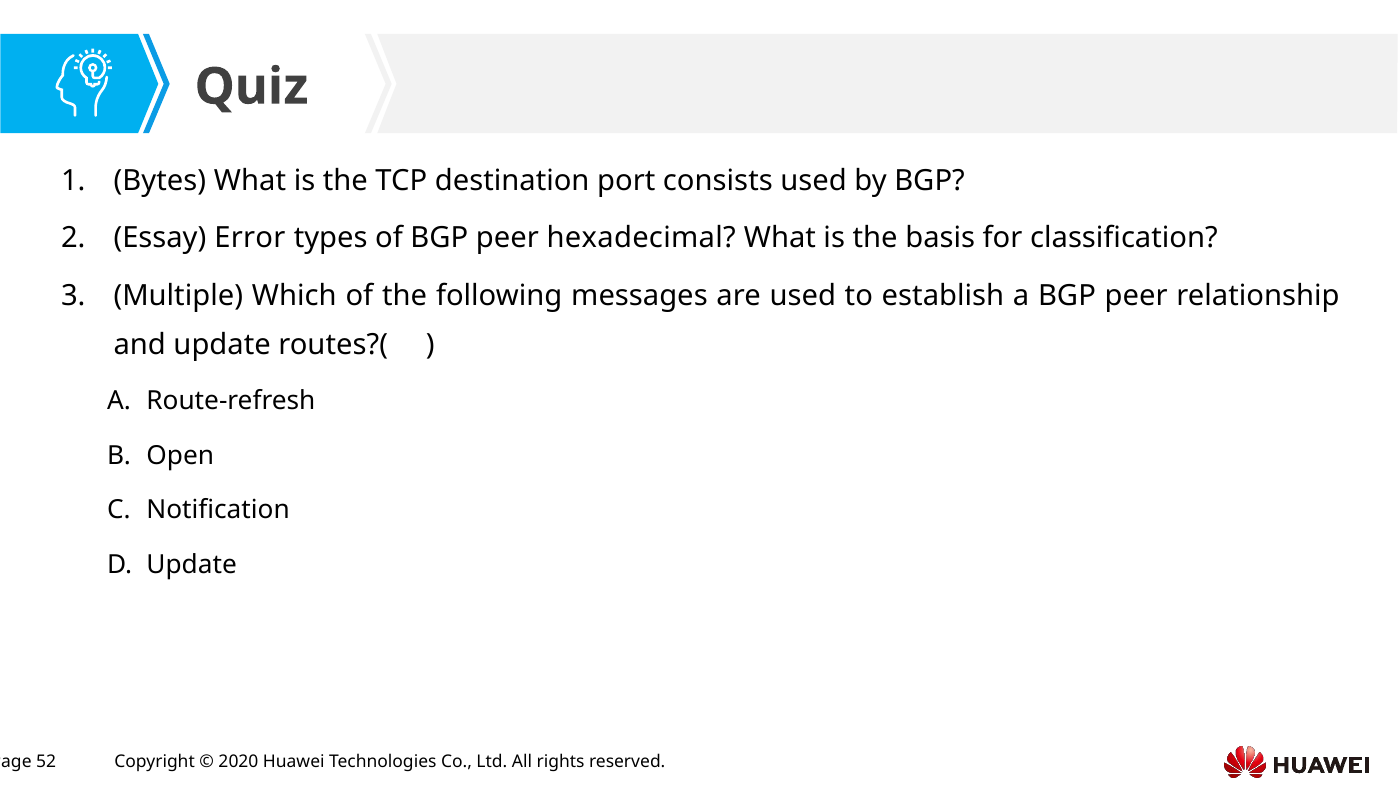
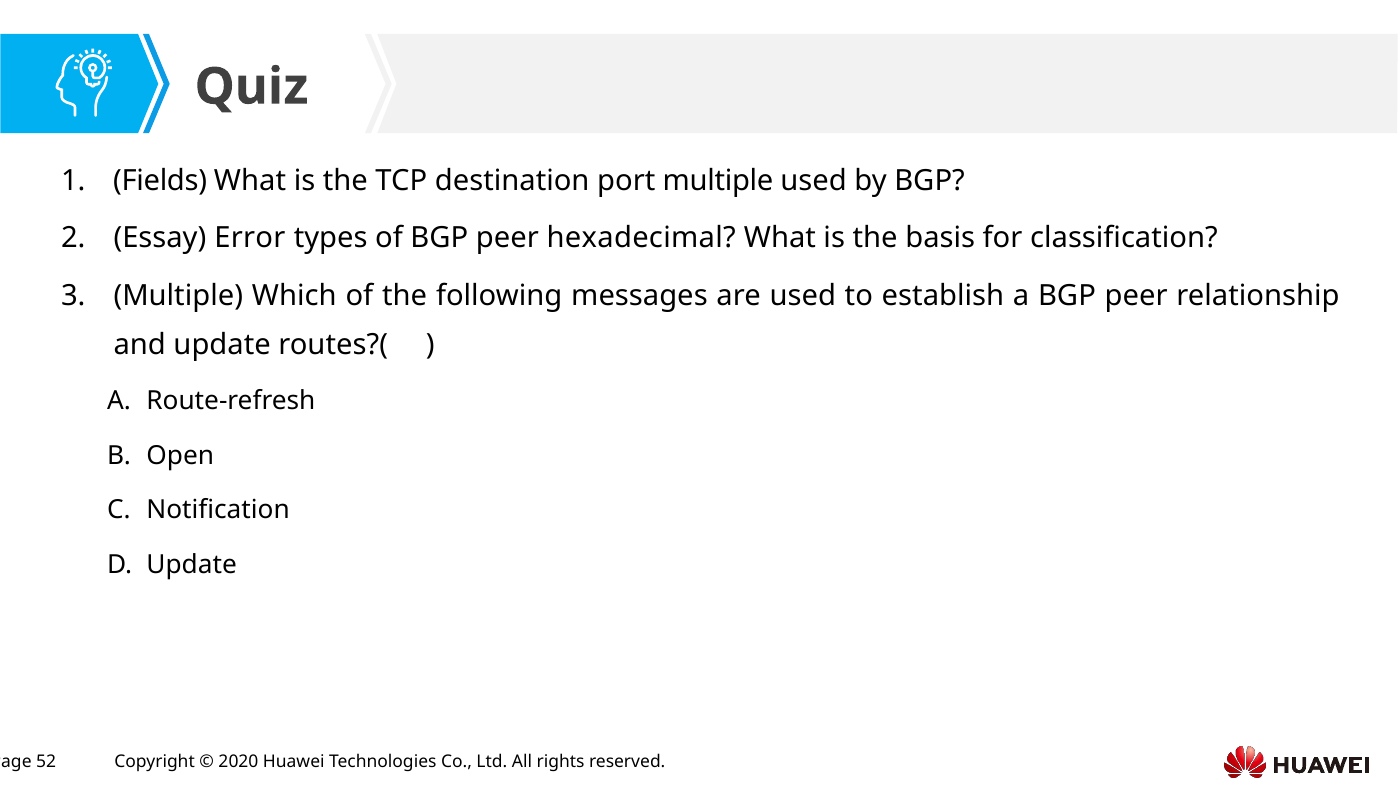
Bytes: Bytes -> Fields (160, 181)
port consists: consists -> multiple (718, 181)
